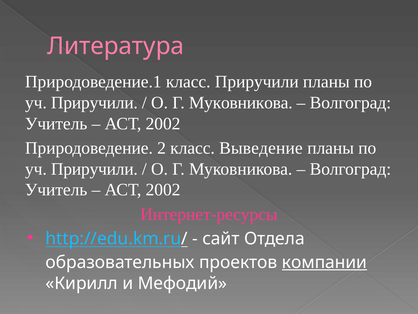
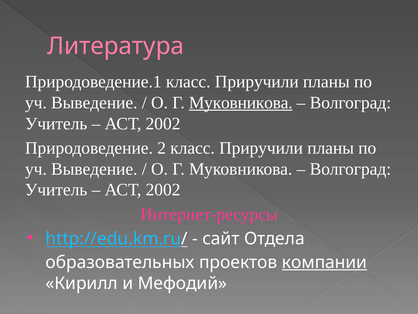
Приручили: Приручили -> Выведение (94, 102)
Муковникова underline: none -> present (241, 102)
2 класс Выведение: Выведение -> Приручили (261, 148)
Приручили: Приручили -> Выведение (94, 169)
